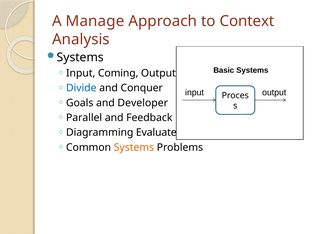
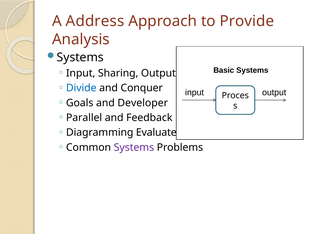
Manage: Manage -> Address (95, 21)
Context: Context -> Provide (247, 21)
Coming: Coming -> Sharing (118, 73)
Systems colour: orange -> purple (134, 147)
